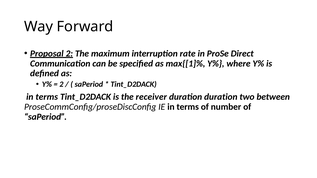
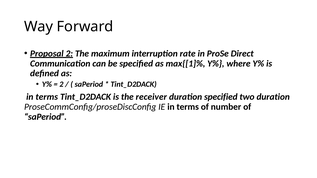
duration duration: duration -> specified (221, 97)
two between: between -> duration (273, 97)
